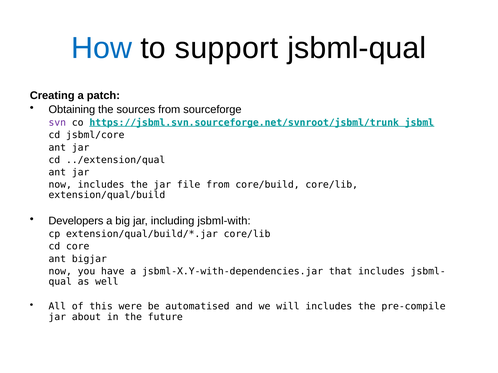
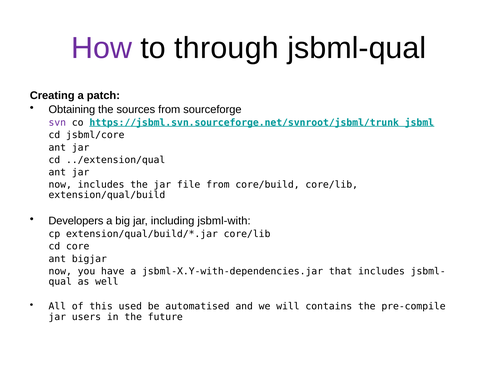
How colour: blue -> purple (102, 48)
support: support -> through (227, 48)
were: were -> used (130, 307)
will includes: includes -> contains (329, 307)
about: about -> users (86, 317)
